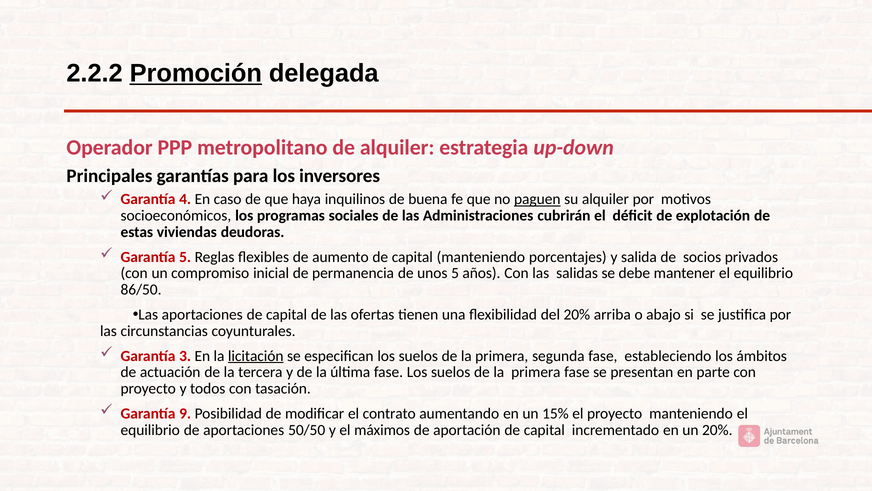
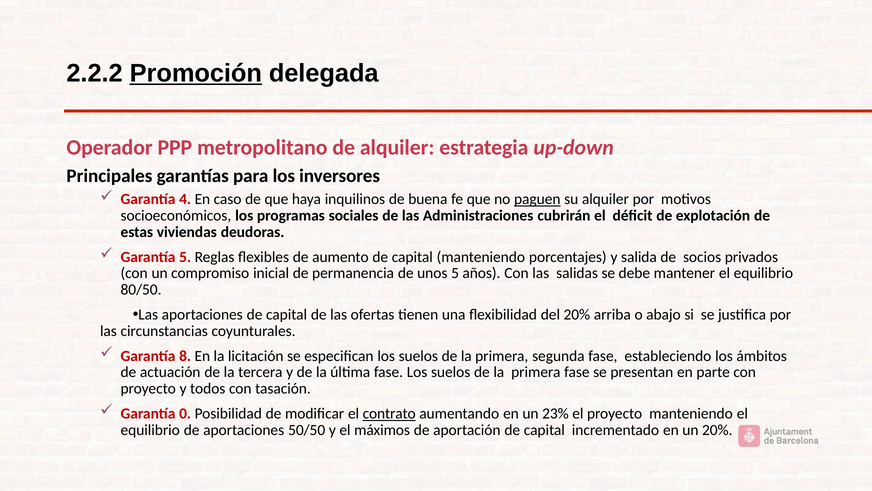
86/50: 86/50 -> 80/50 (141, 289)
3: 3 -> 8 (185, 356)
licitación underline: present -> none (256, 356)
9: 9 -> 0 (185, 413)
contrato underline: none -> present (389, 413)
15%: 15% -> 23% (555, 413)
